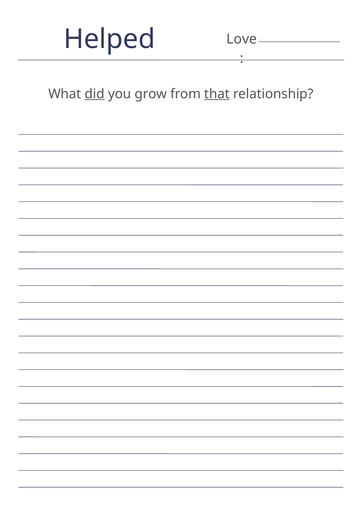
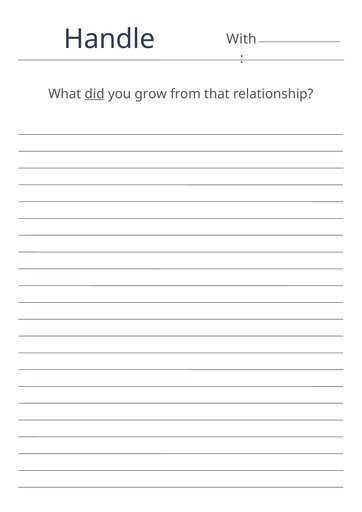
Helped: Helped -> Handle (109, 39)
Love: Love -> With (242, 39)
that underline: present -> none (217, 94)
